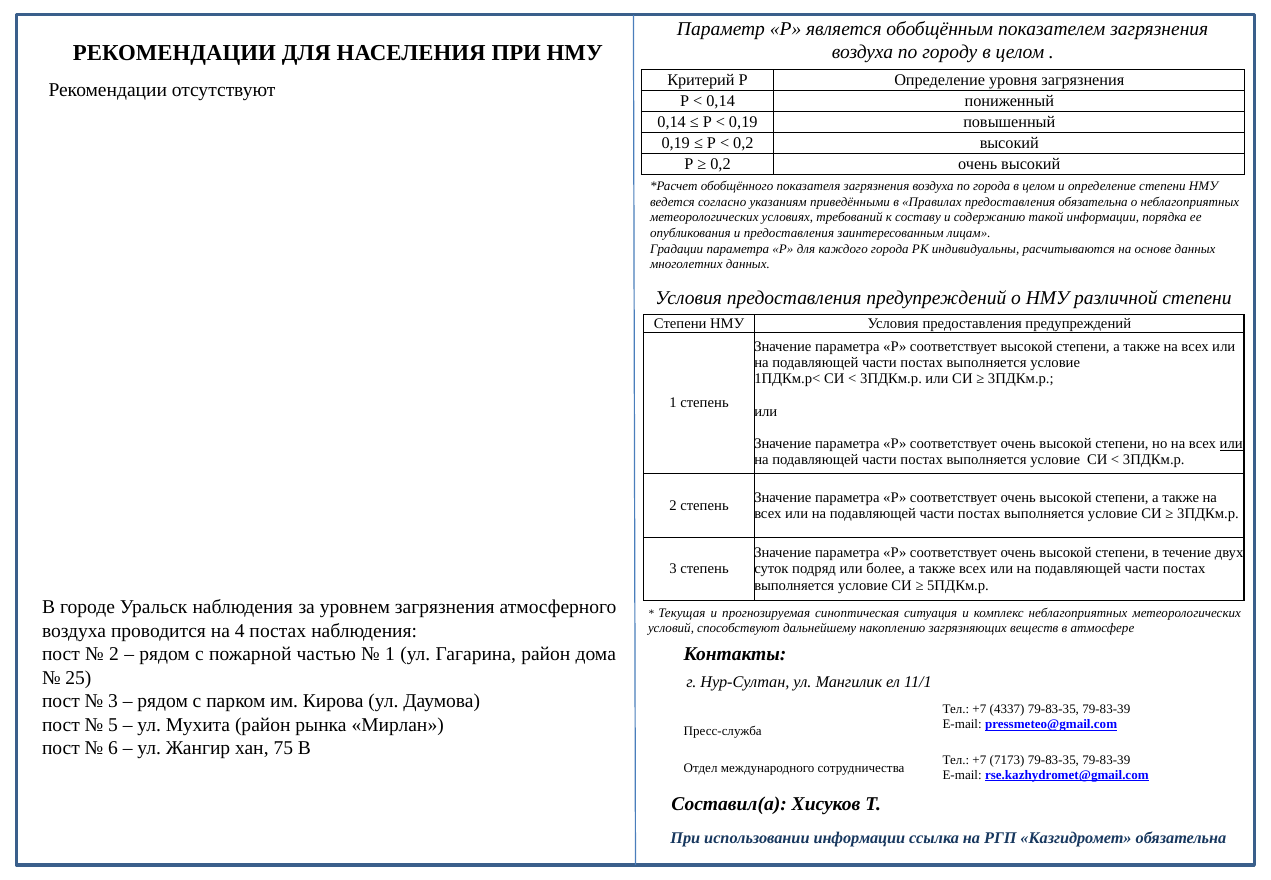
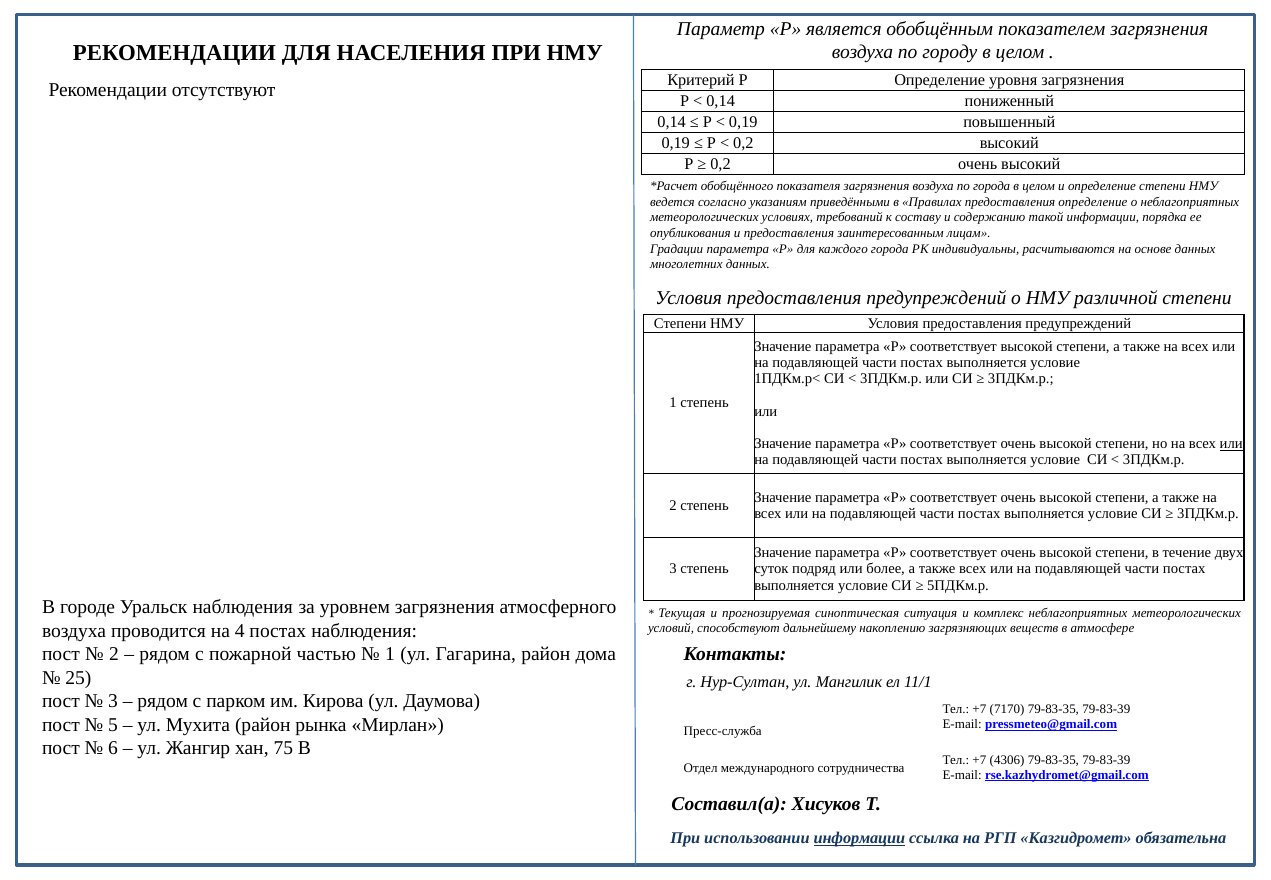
предоставления обязательна: обязательна -> определение (1093, 202)
4337: 4337 -> 7170 (1007, 710)
7173: 7173 -> 4306 (1007, 760)
информации underline: none -> present (859, 838)
